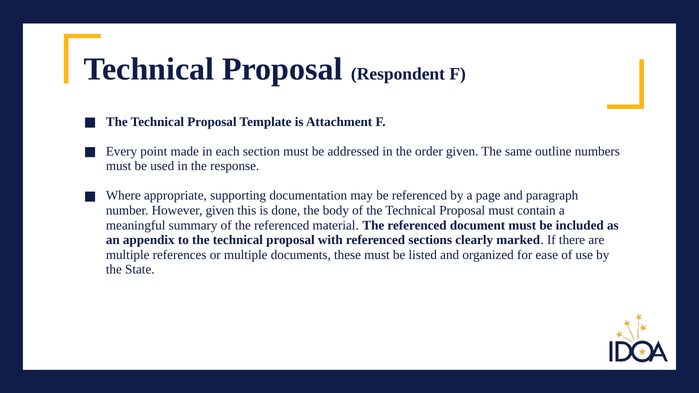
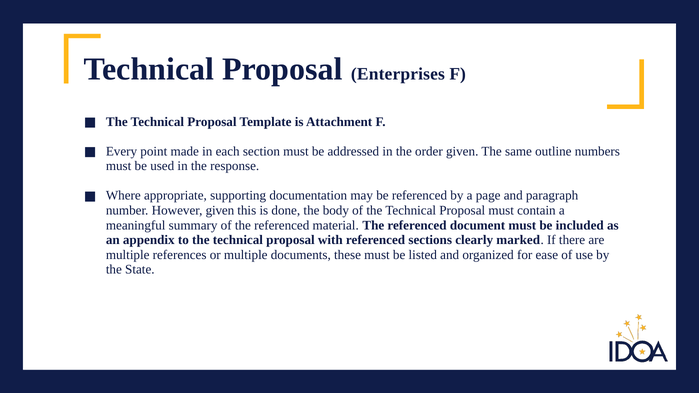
Respondent: Respondent -> Enterprises (398, 74)
